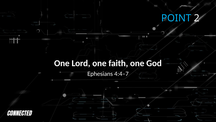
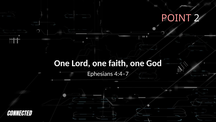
POINT colour: light blue -> pink (176, 18)
